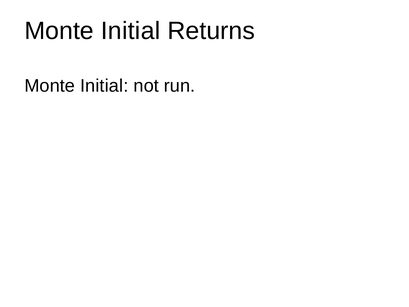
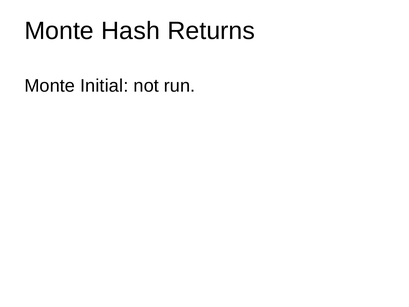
Initial: Initial -> Hash (131, 31)
